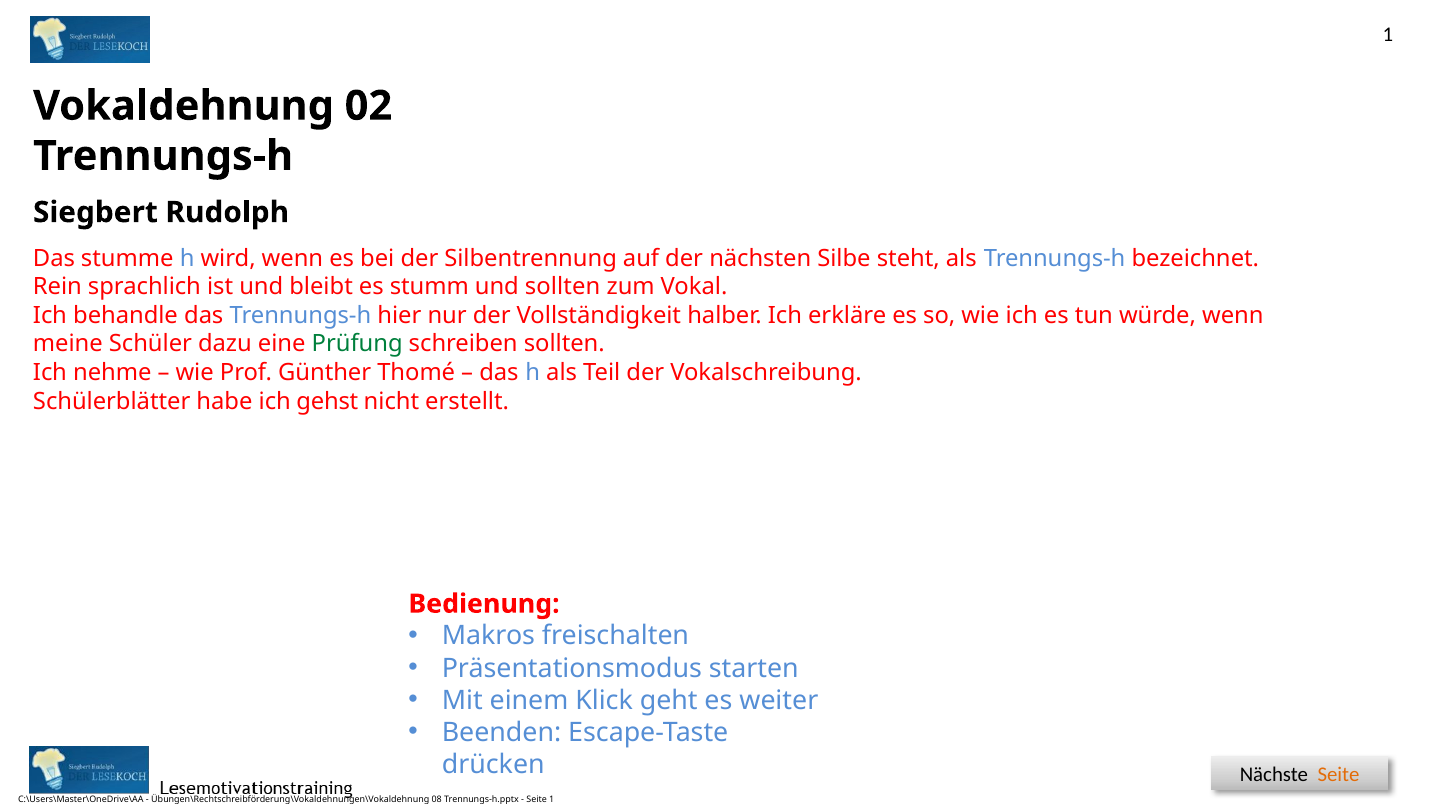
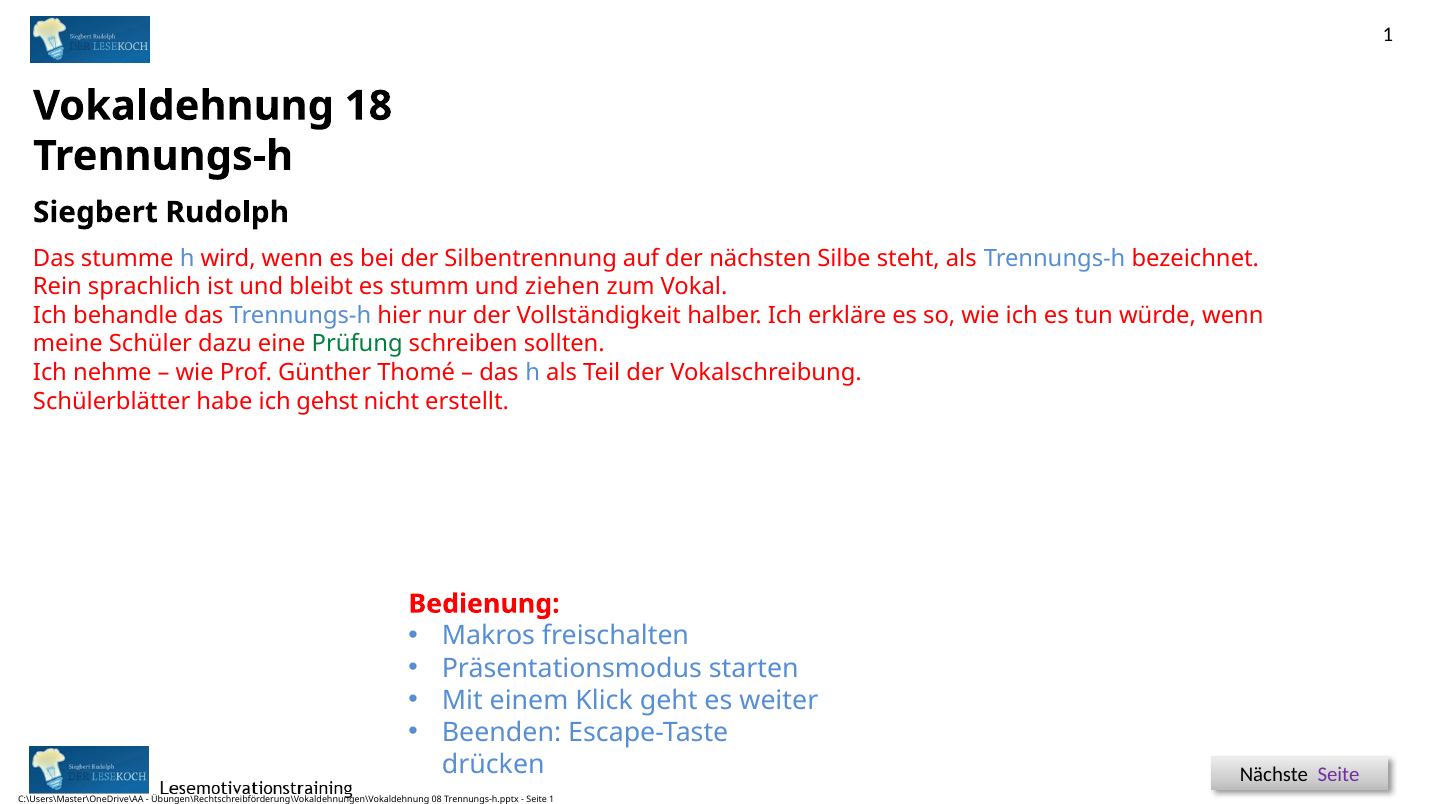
02: 02 -> 18 (369, 106)
und sollten: sollten -> ziehen (563, 287)
Seite colour: orange -> purple (1339, 774)
